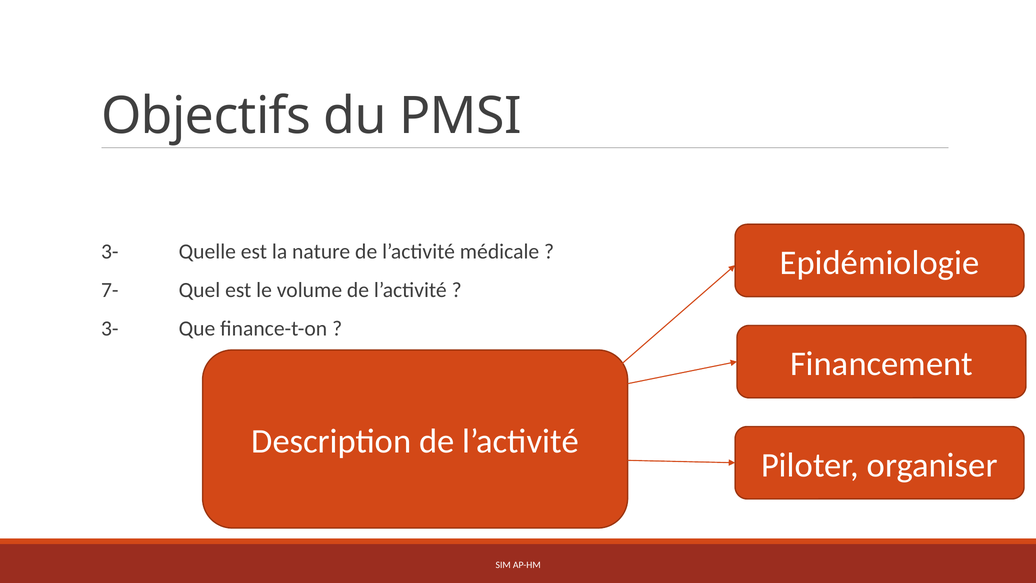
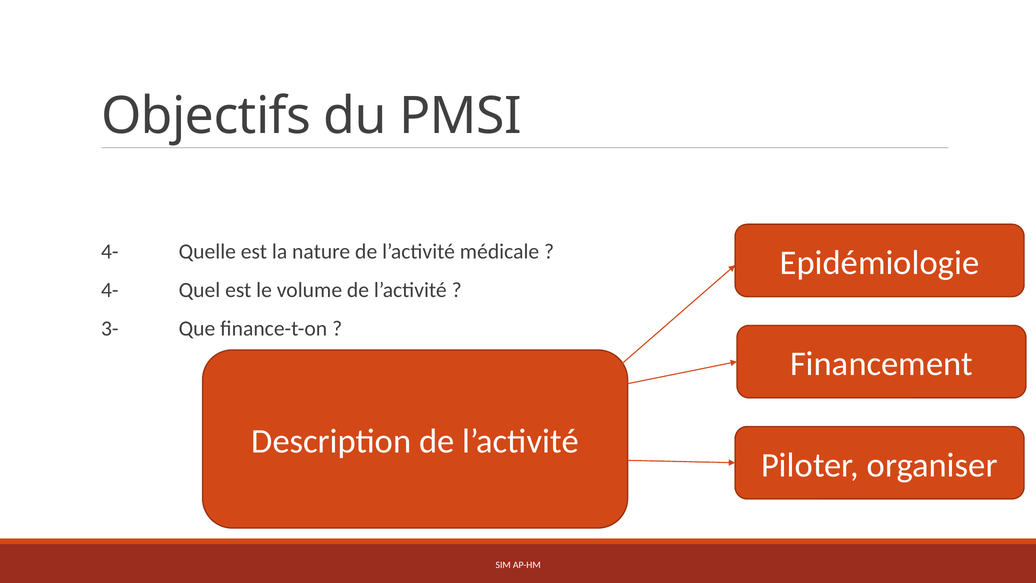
3-: 3- -> 4- (110, 252)
7-: 7- -> 4- (110, 290)
